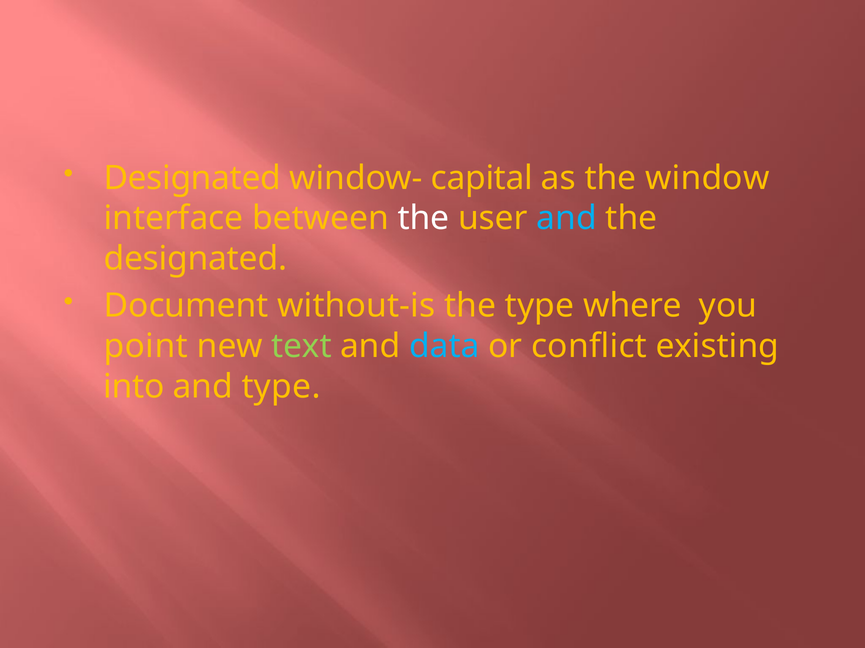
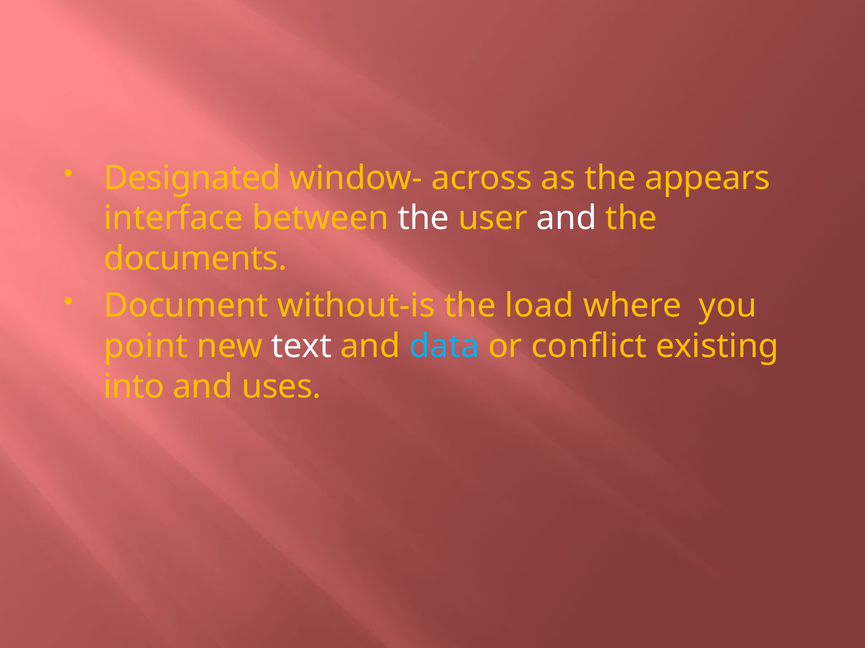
capital: capital -> across (482, 178)
window: window -> appears (708, 178)
and colour: light blue -> white (567, 219)
designated: designated -> documents (195, 259)
the type: type -> load (539, 306)
text colour: light green -> white (301, 346)
and type: type -> uses (281, 387)
